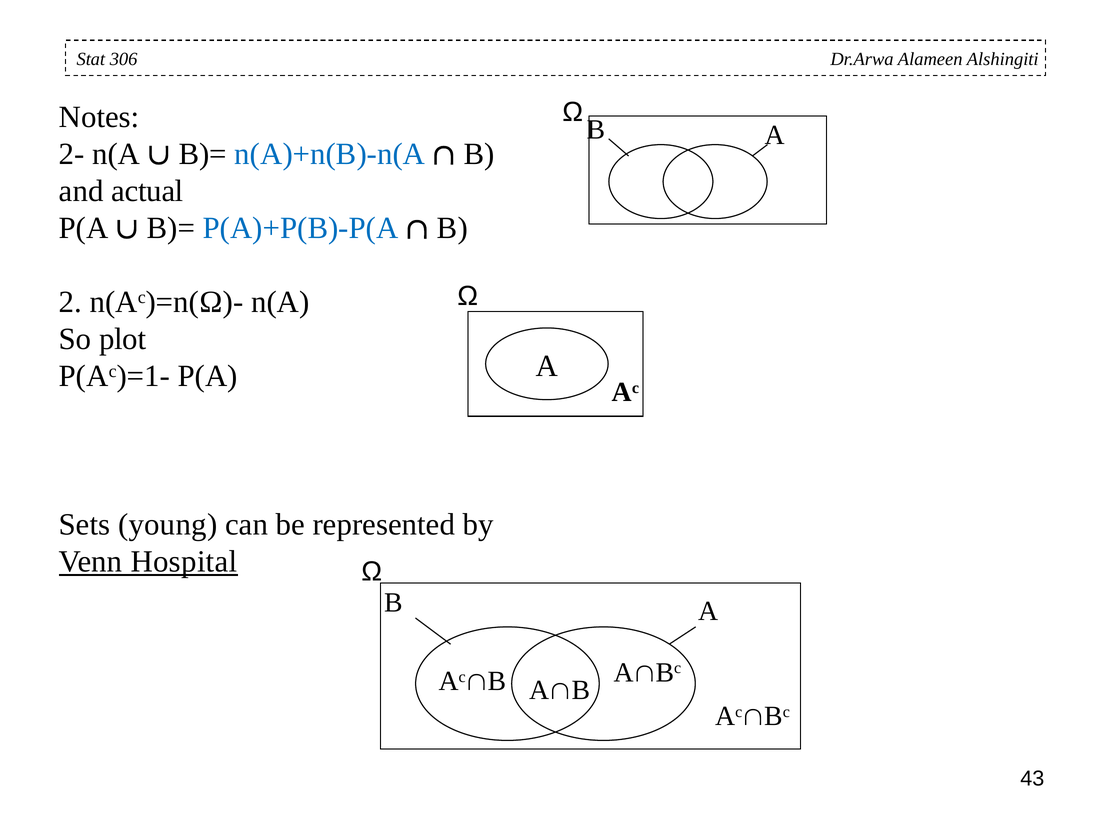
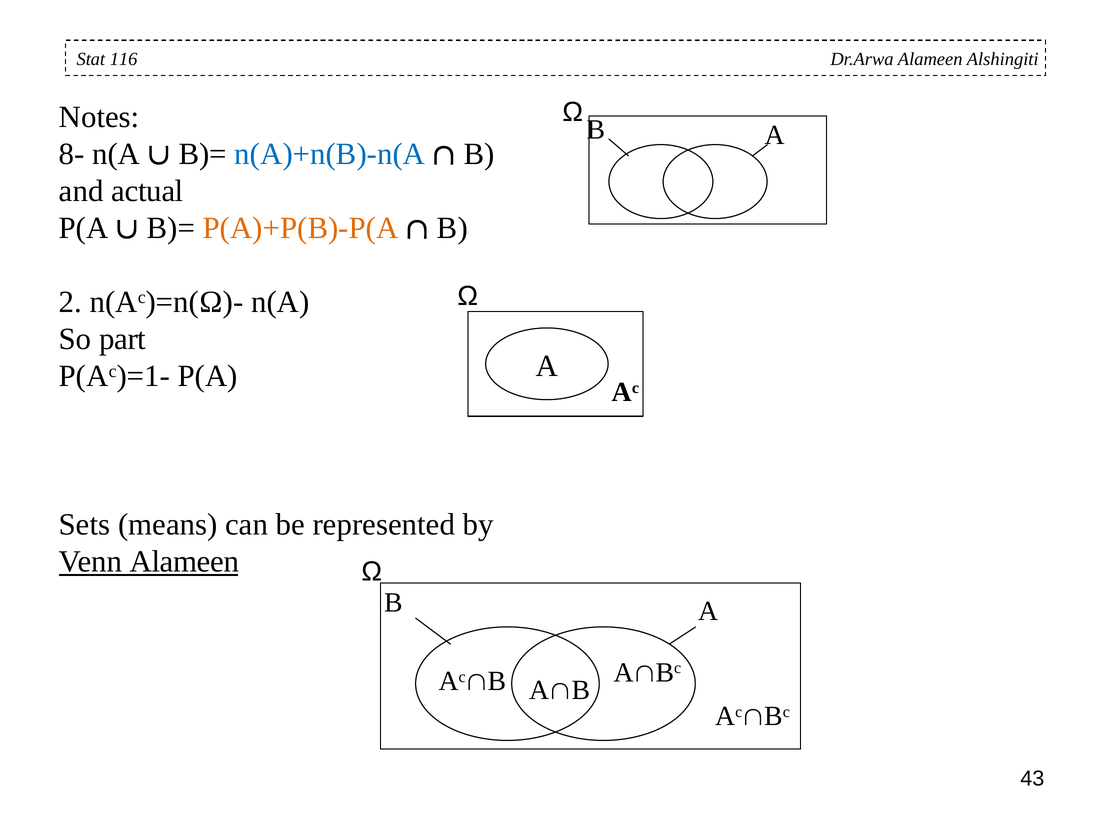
306: 306 -> 116 (124, 59)
2-: 2- -> 8- (72, 154)
P(A)+P(B)-P(A colour: blue -> orange (301, 228)
plot: plot -> part (123, 339)
young: young -> means (168, 525)
Venn Hospital: Hospital -> Alameen (184, 562)
